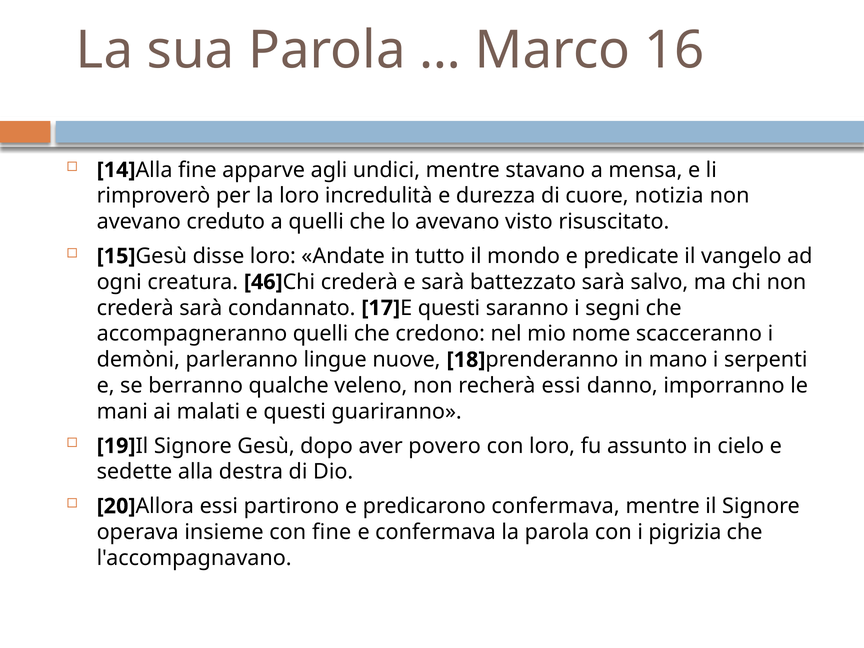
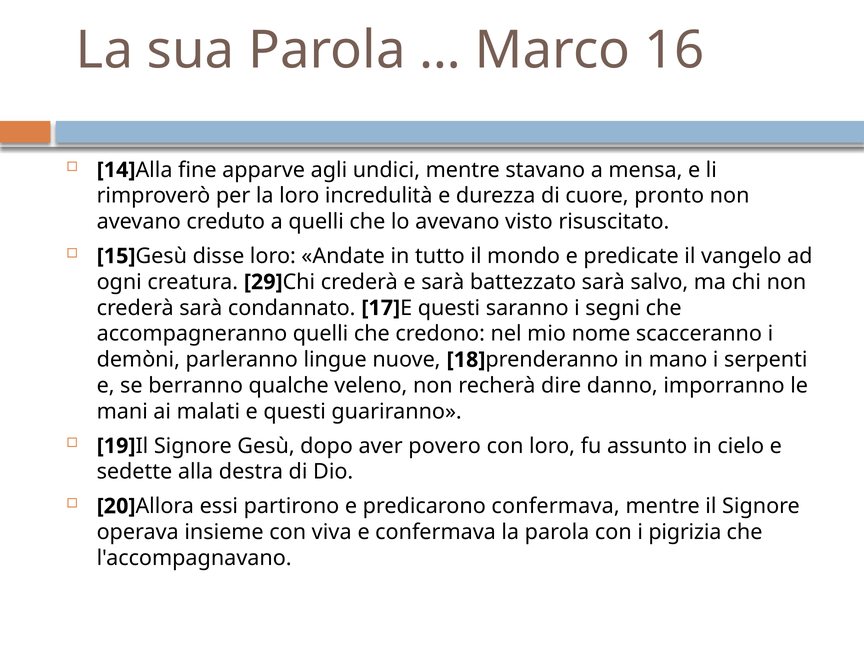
notizia: notizia -> pronto (669, 196)
46: 46 -> 29 (263, 282)
recherà essi: essi -> dire (561, 386)
con fine: fine -> viva (332, 532)
